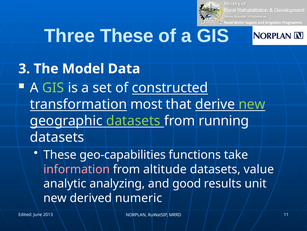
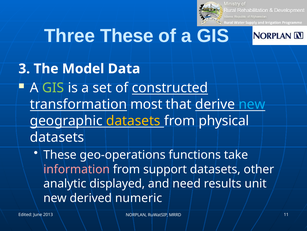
new colour: light green -> light blue (252, 104)
datasets colour: light green -> yellow (133, 120)
running: running -> physical (224, 120)
geo-capabilities: geo-capabilities -> geo-operations (123, 154)
altitude: altitude -> support (165, 169)
value: value -> other (259, 169)
analyzing: analyzing -> displayed (117, 183)
good: good -> need (187, 183)
